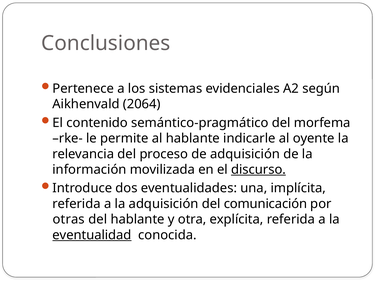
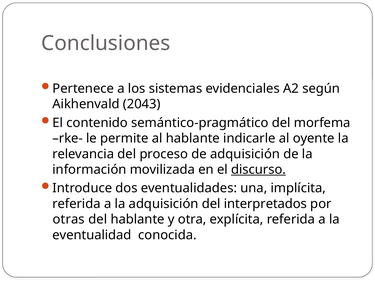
2064: 2064 -> 2043 (142, 104)
comunicación: comunicación -> interpretados (265, 204)
eventualidad underline: present -> none (92, 235)
